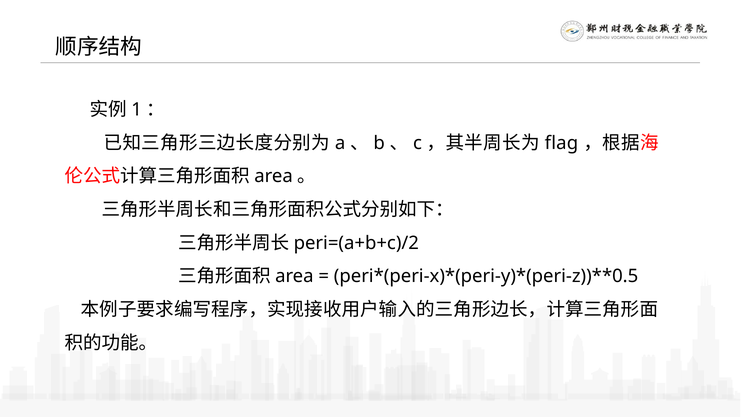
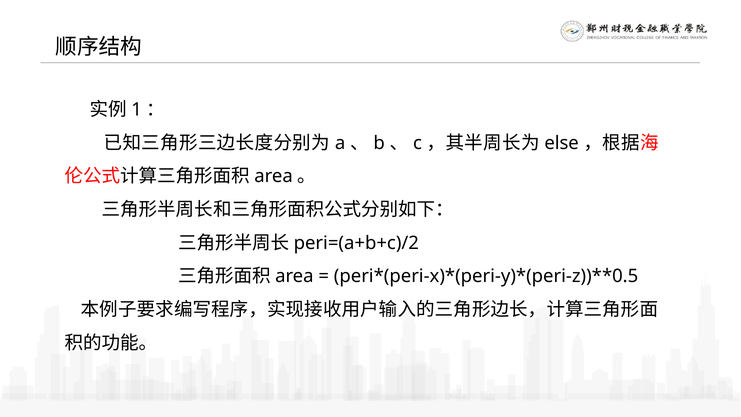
flag: flag -> else (562, 143)
